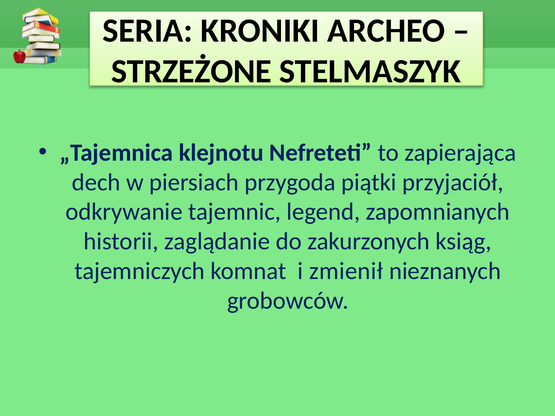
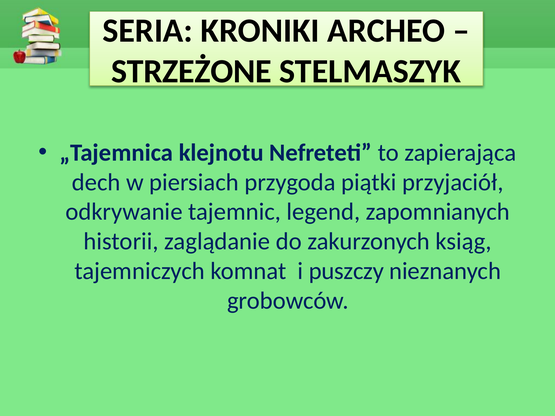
zmienił: zmienił -> puszczy (346, 271)
